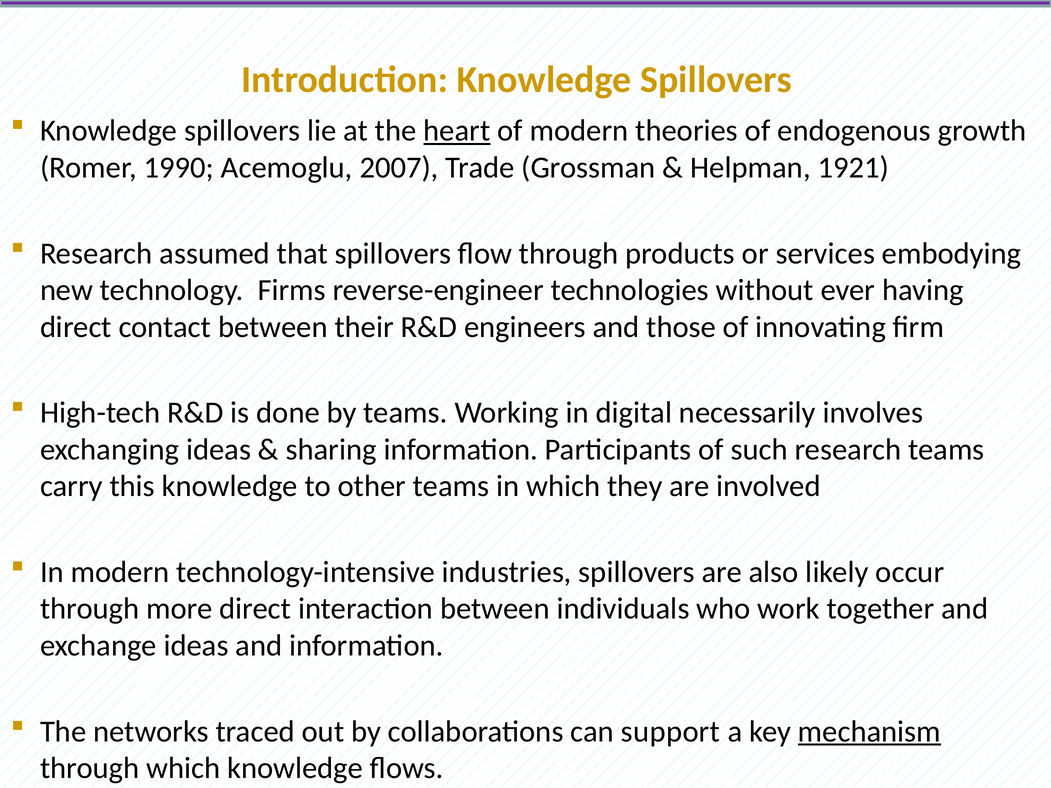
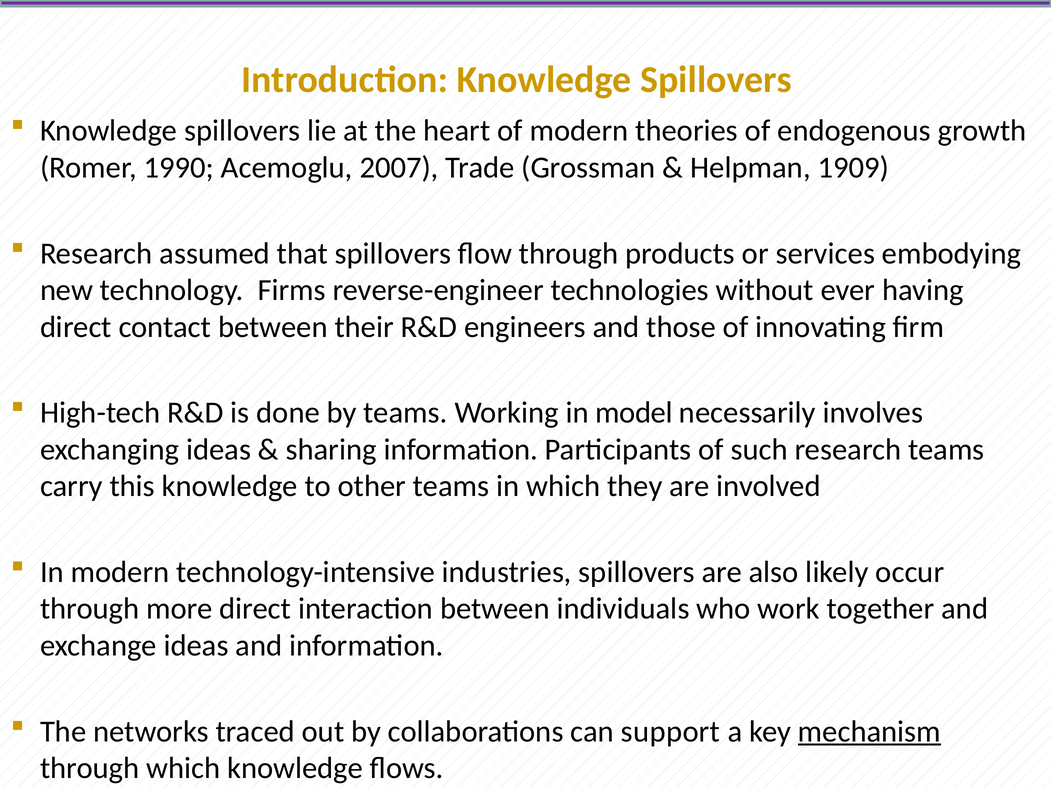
heart underline: present -> none (457, 131)
1921: 1921 -> 1909 (853, 168)
digital: digital -> model (634, 413)
